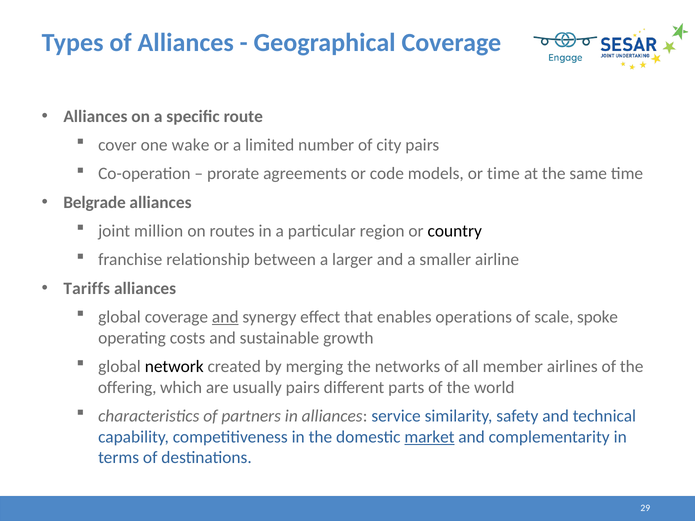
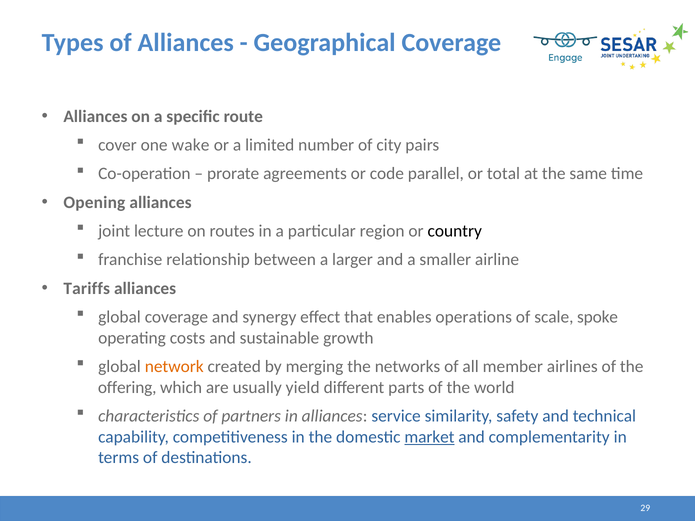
models: models -> parallel (436, 174)
or time: time -> total (504, 174)
Belgrade: Belgrade -> Opening (94, 202)
million: million -> lecture (159, 231)
and underline: present -> none (225, 317)
network colour: black -> orange (174, 367)
usually pairs: pairs -> yield (303, 388)
